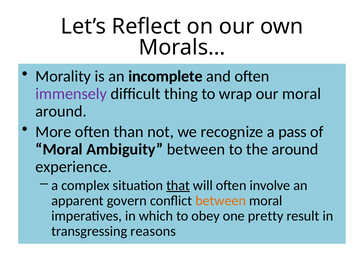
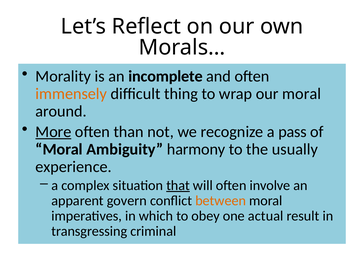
immensely colour: purple -> orange (71, 94)
More underline: none -> present (53, 132)
Ambiguity between: between -> harmony (196, 149)
the around: around -> usually (295, 149)
pretty: pretty -> actual (266, 216)
reasons: reasons -> criminal (153, 231)
